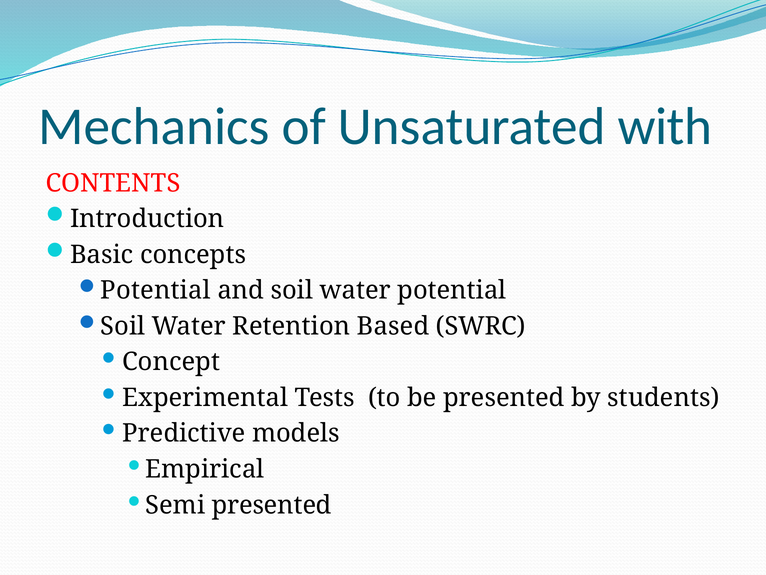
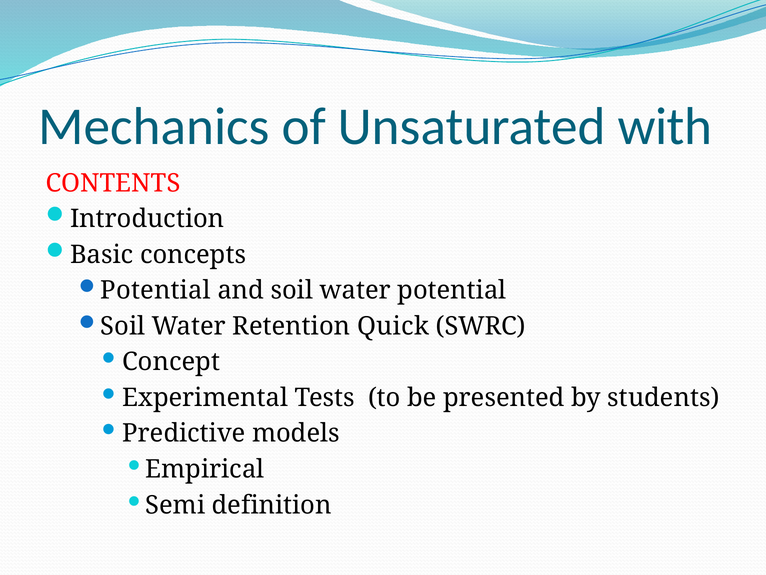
Based: Based -> Quick (393, 326)
presented: presented -> definition (272, 505)
